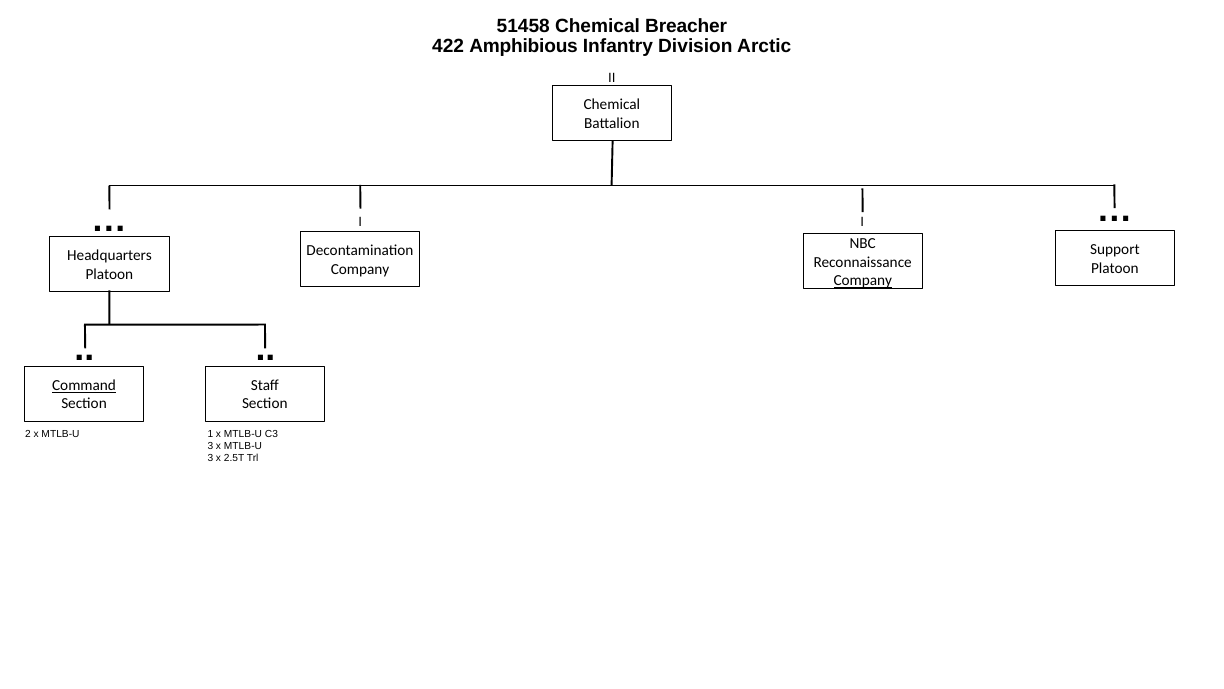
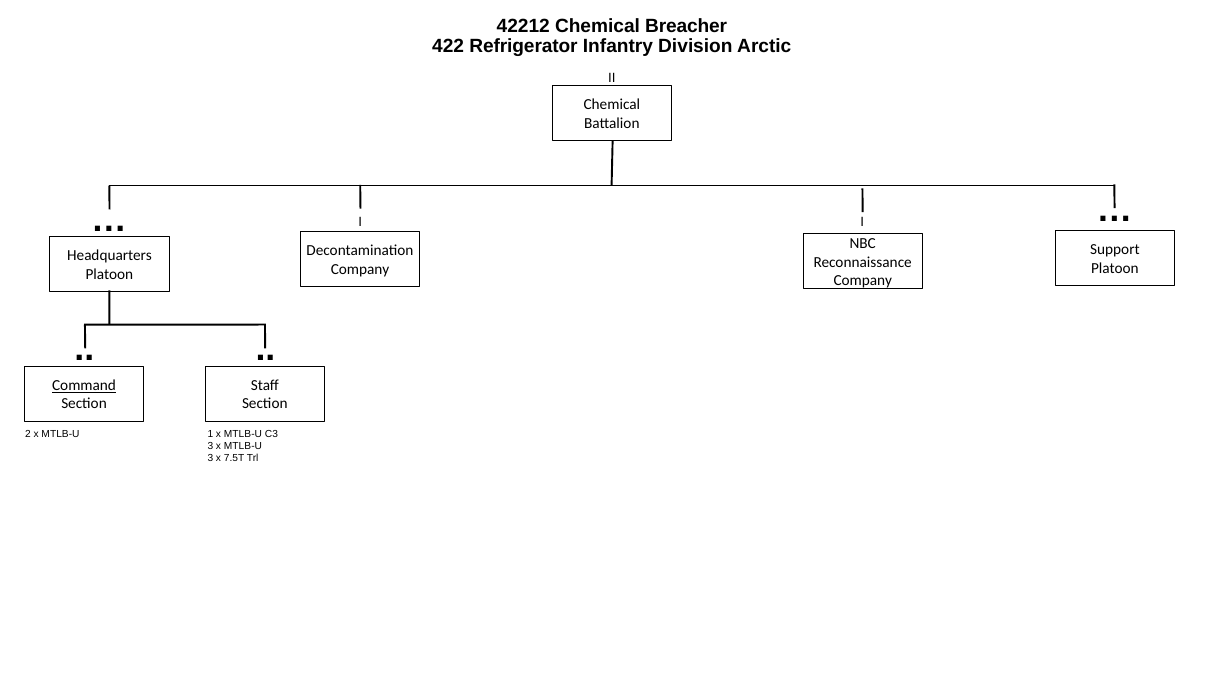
51458: 51458 -> 42212 (523, 26)
Amphibious: Amphibious -> Refrigerator (524, 46)
Company underline: present -> none (863, 280)
2.5T: 2.5T -> 7.5T (234, 458)
